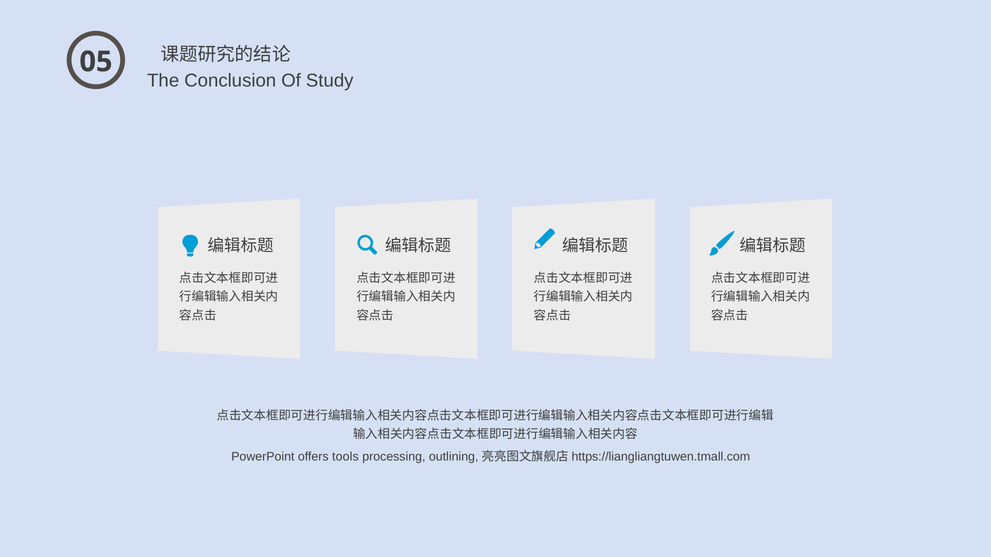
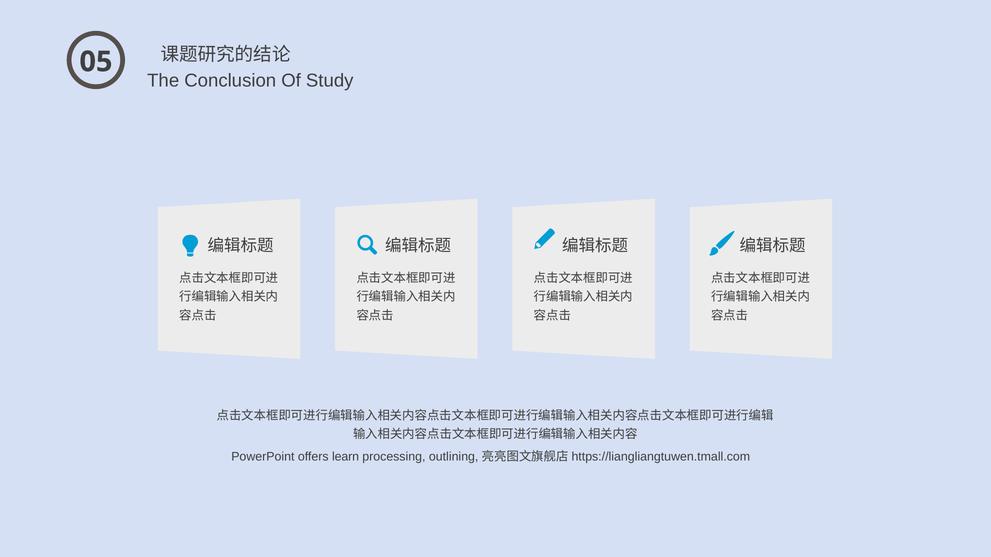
tools: tools -> learn (346, 457)
